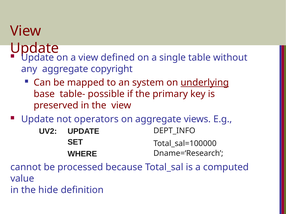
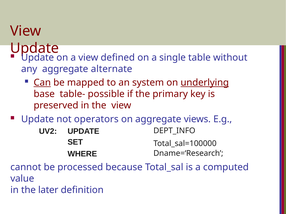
copyright: copyright -> alternate (112, 69)
Can underline: none -> present (42, 83)
hide: hide -> later (48, 190)
